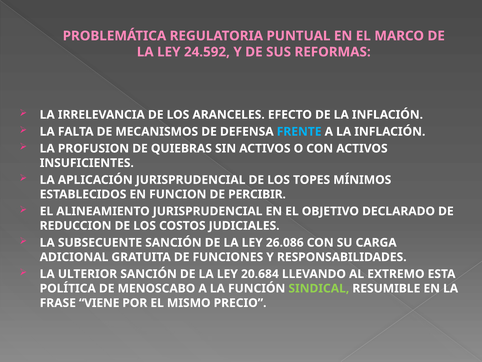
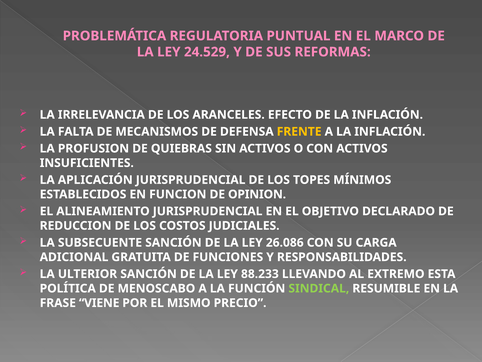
24.592: 24.592 -> 24.529 (207, 52)
FRENTE colour: light blue -> yellow (299, 131)
PERCIBIR: PERCIBIR -> OPINION (257, 194)
20.684: 20.684 -> 88.233 (260, 274)
